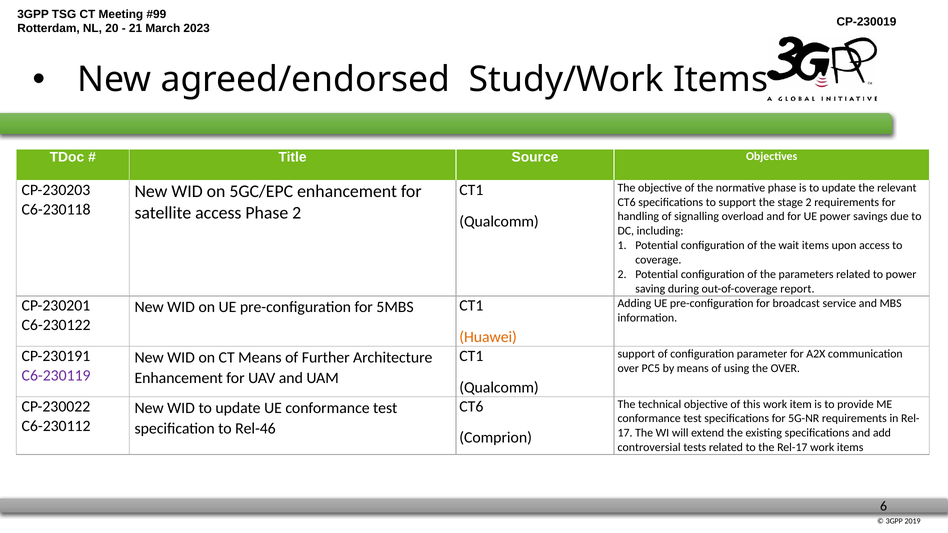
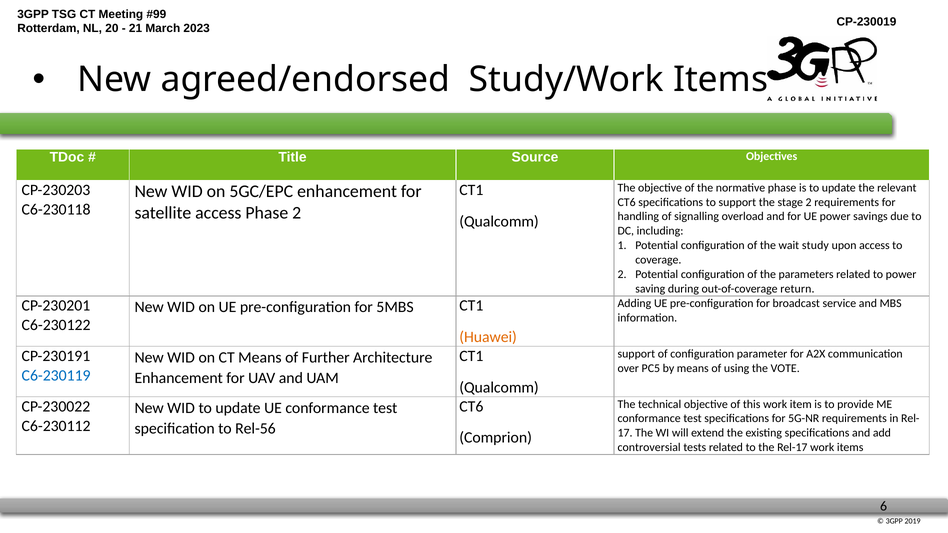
wait items: items -> study (815, 246)
report: report -> return (797, 289)
the OVER: OVER -> VOTE (785, 368)
C6-230119 colour: purple -> blue (56, 376)
Rel-46: Rel-46 -> Rel-56 (255, 429)
